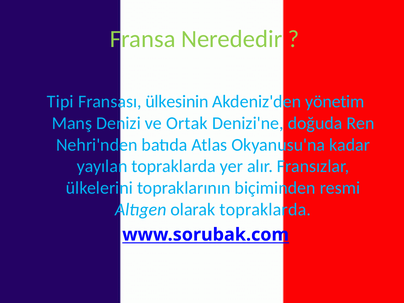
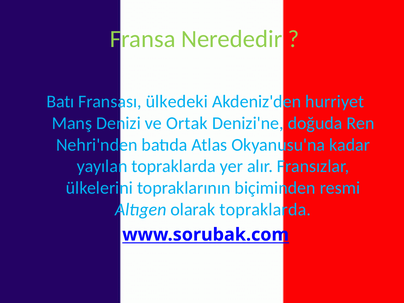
Tipi: Tipi -> Batı (60, 102)
ülkesinin: ülkesinin -> ülkedeki (177, 102)
yönetim: yönetim -> hurriyet (335, 102)
